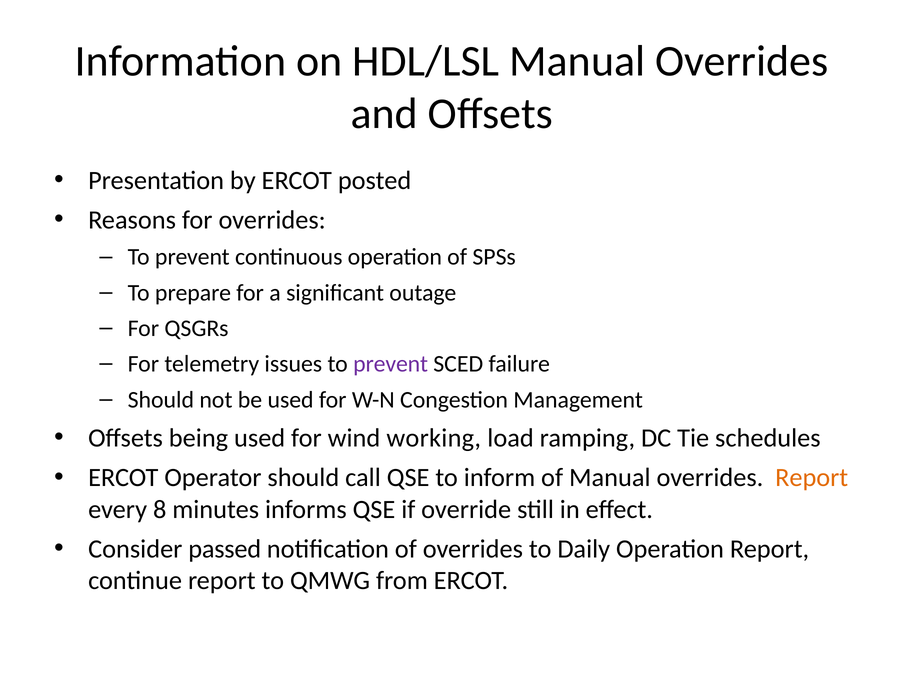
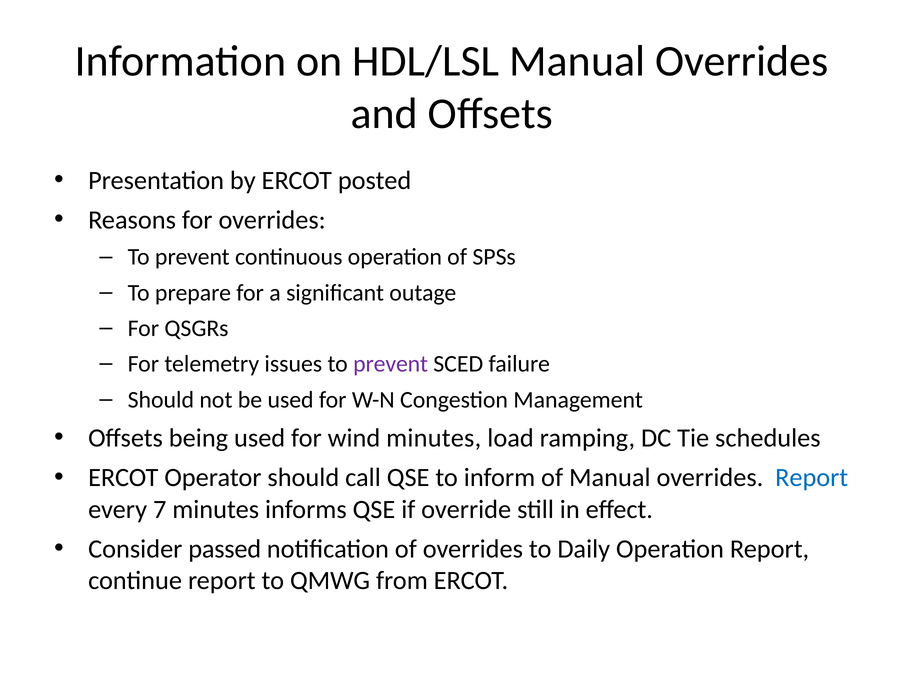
wind working: working -> minutes (434, 438)
Report colour: orange -> blue (812, 478)
8: 8 -> 7 (160, 509)
